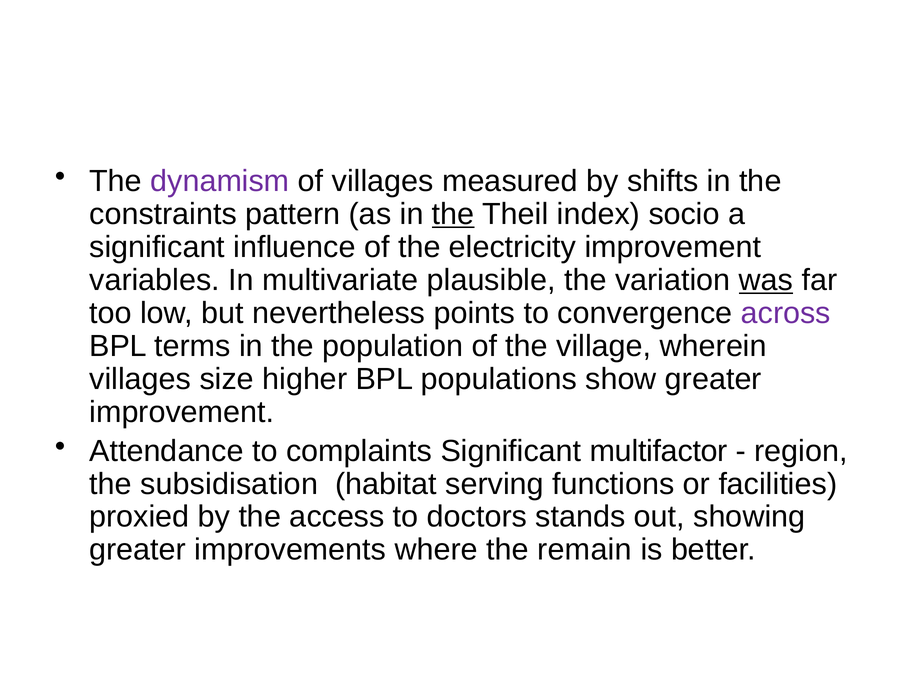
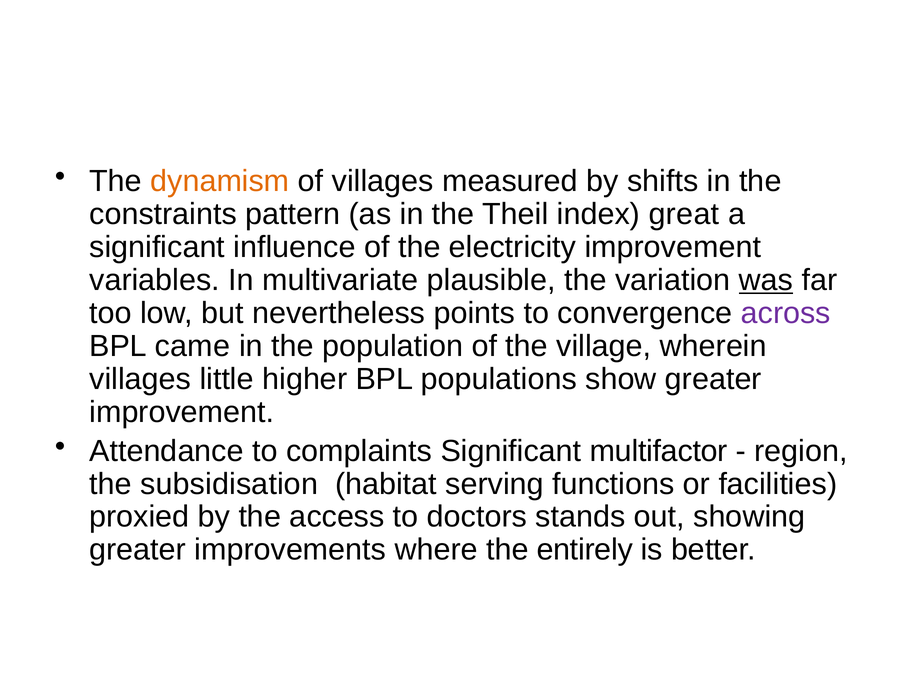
dynamism colour: purple -> orange (220, 181)
the underline: present -> none (453, 214)
socio: socio -> great (684, 214)
terms: terms -> came (192, 346)
size: size -> little (227, 379)
remain: remain -> entirely (585, 550)
